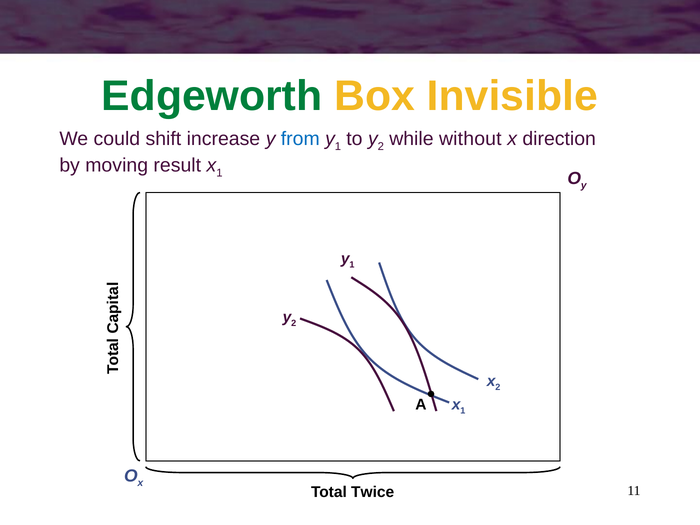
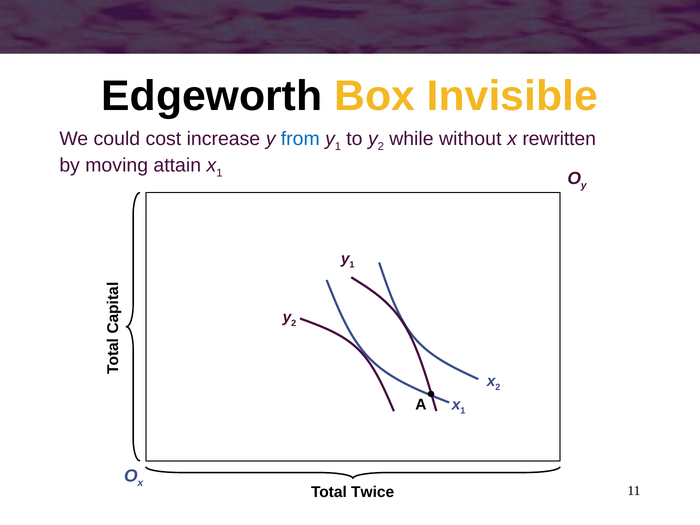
Edgeworth colour: green -> black (212, 96)
shift: shift -> cost (163, 139)
direction: direction -> rewritten (559, 139)
result: result -> attain (177, 165)
